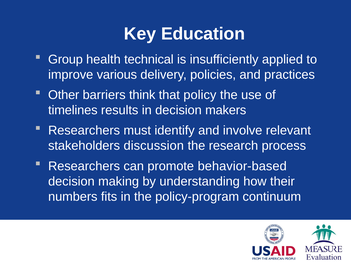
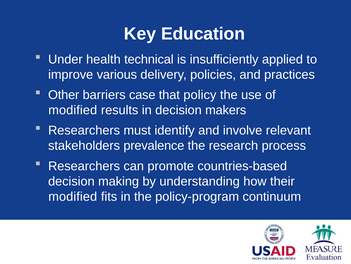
Group: Group -> Under (65, 59)
think: think -> case (142, 95)
timelines: timelines -> modified (73, 110)
discussion: discussion -> prevalence (154, 145)
behavior-based: behavior-based -> countries-based (242, 166)
numbers: numbers -> modified (73, 196)
